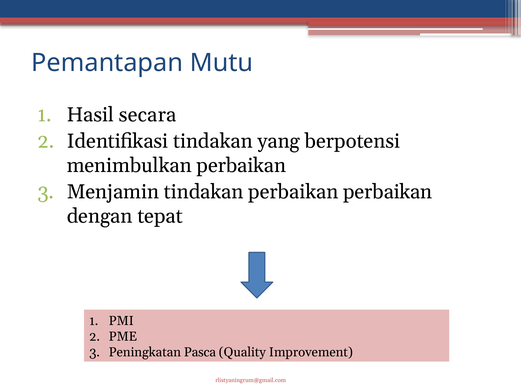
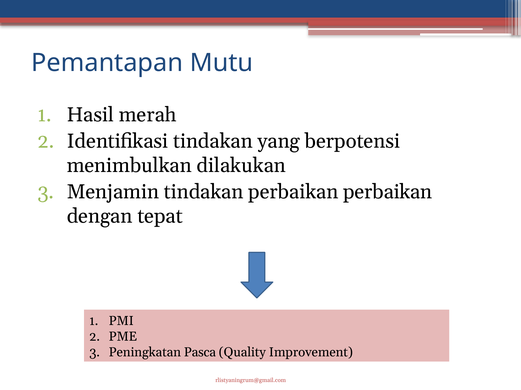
secara: secara -> merah (148, 115)
menimbulkan perbaikan: perbaikan -> dilakukan (241, 166)
